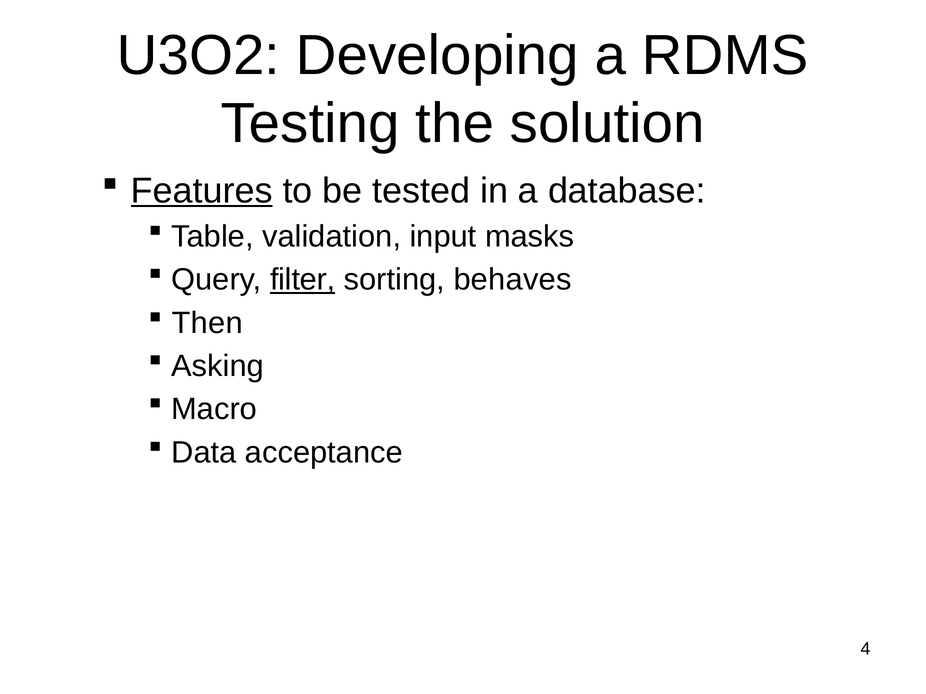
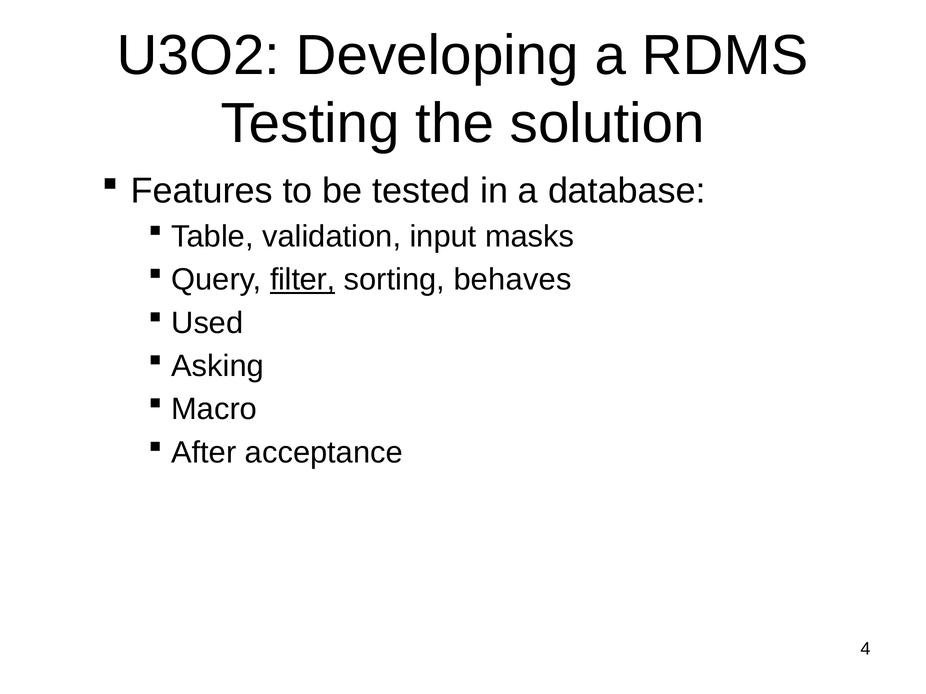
Features underline: present -> none (202, 191)
Then: Then -> Used (207, 323)
Data: Data -> After (204, 453)
